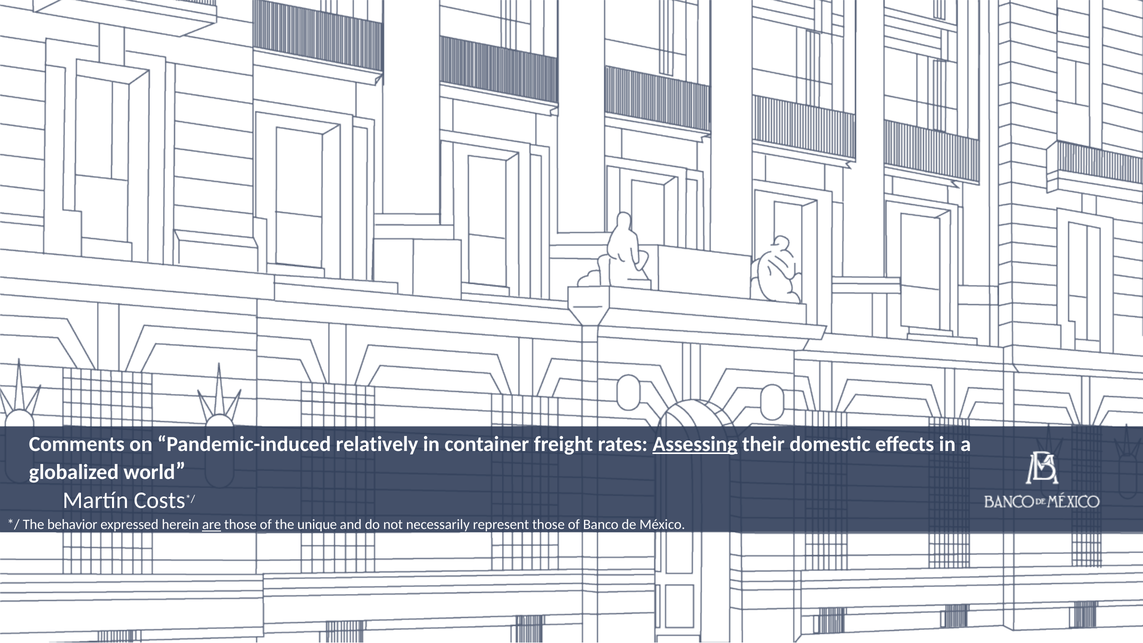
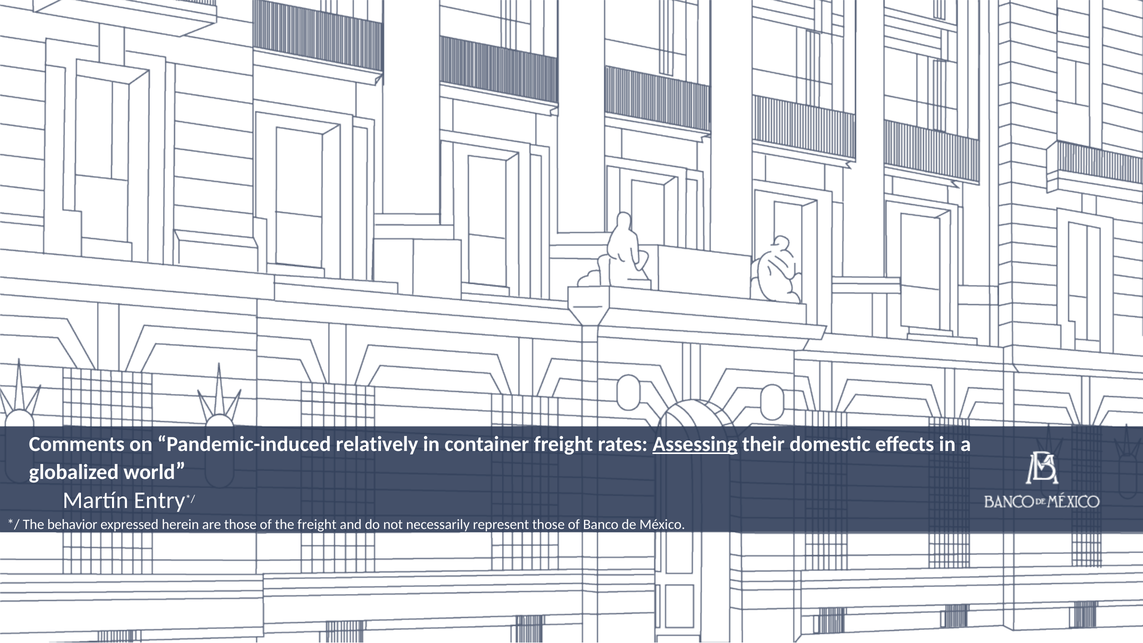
Costs: Costs -> Entry (159, 501)
are underline: present -> none (212, 525)
the unique: unique -> freight (317, 525)
